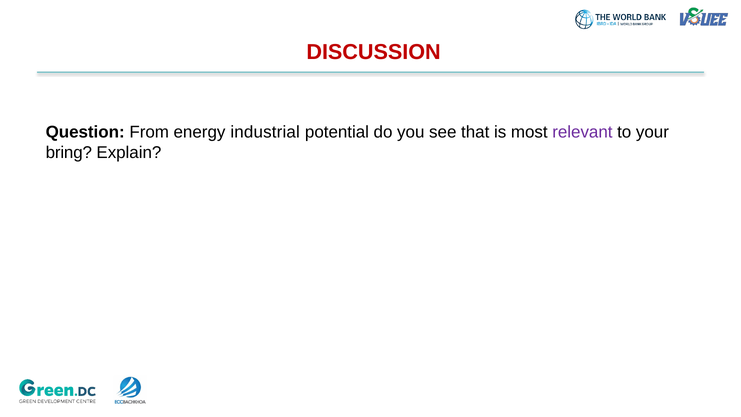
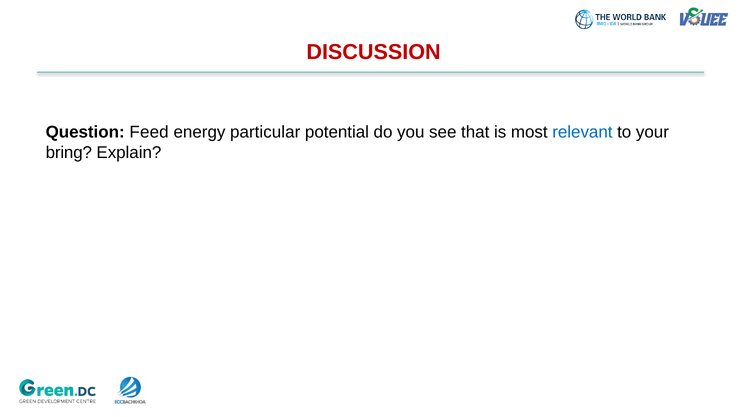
From: From -> Feed (149, 132)
industrial: industrial -> particular (265, 132)
relevant colour: purple -> blue (582, 132)
